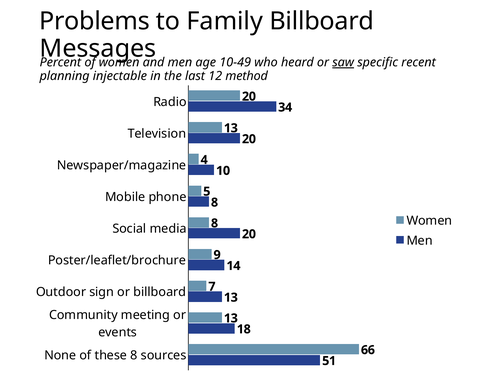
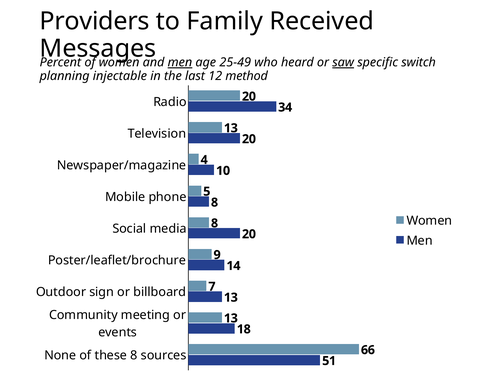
Problems: Problems -> Providers (95, 21)
Family Billboard: Billboard -> Received (322, 21)
men underline: none -> present (180, 62)
10-49: 10-49 -> 25-49 (235, 62)
recent: recent -> switch (419, 62)
